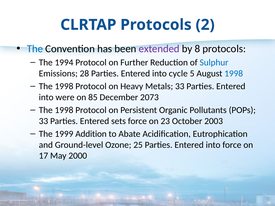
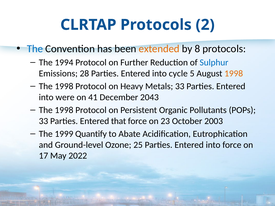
extended colour: purple -> orange (159, 49)
1998 colour: blue -> orange (234, 73)
85: 85 -> 41 (93, 97)
2073: 2073 -> 2043 (149, 97)
sets: sets -> that (119, 121)
Addition: Addition -> Quantify (91, 134)
2000: 2000 -> 2022 (78, 156)
